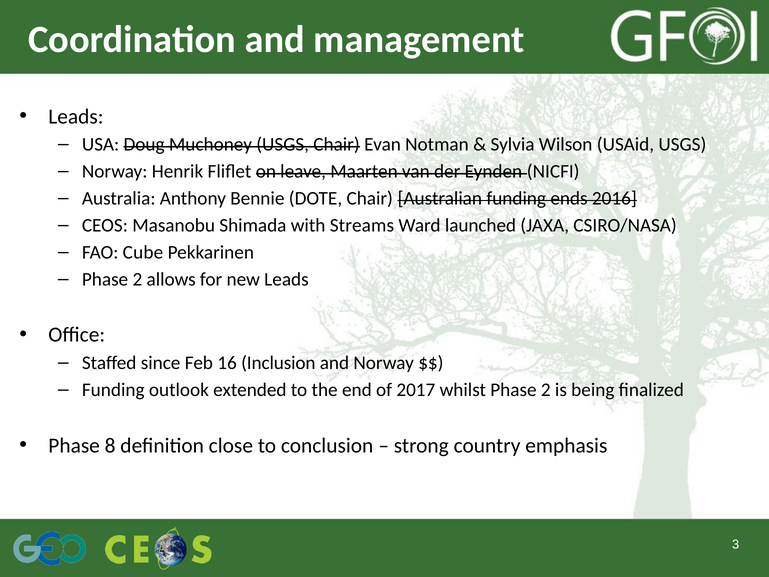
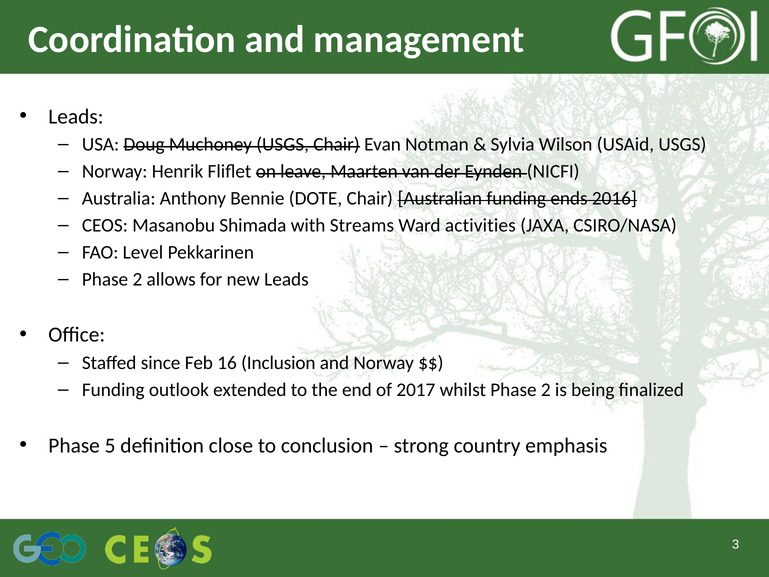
launched: launched -> activities (480, 225)
Cube: Cube -> Level (143, 252)
8: 8 -> 5 (110, 445)
